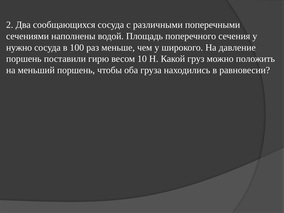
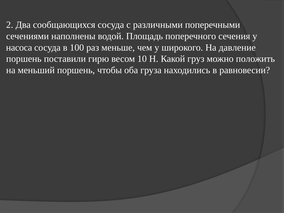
нужно: нужно -> насоса (19, 47)
